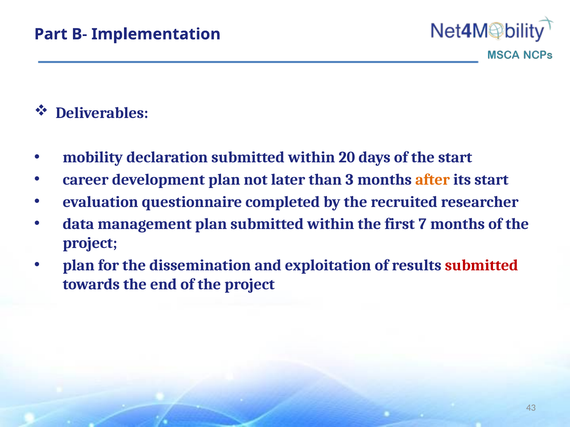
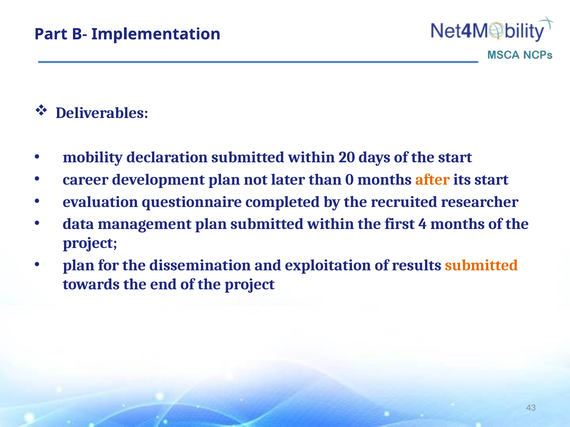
3: 3 -> 0 (350, 180)
7: 7 -> 4 (423, 224)
submitted colour: red -> orange (482, 265)
